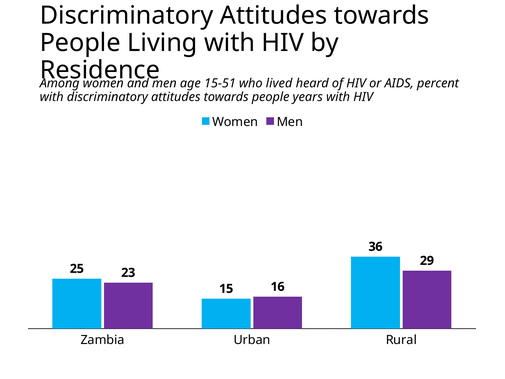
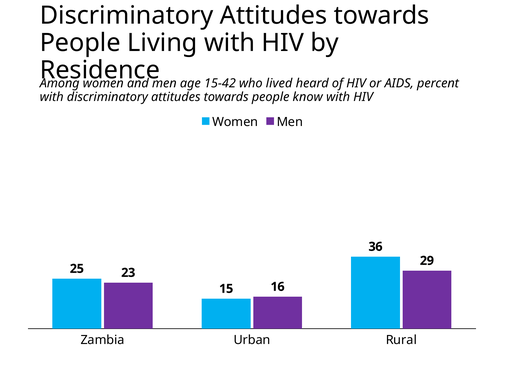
15-51: 15-51 -> 15-42 (220, 83)
years: years -> know (308, 97)
